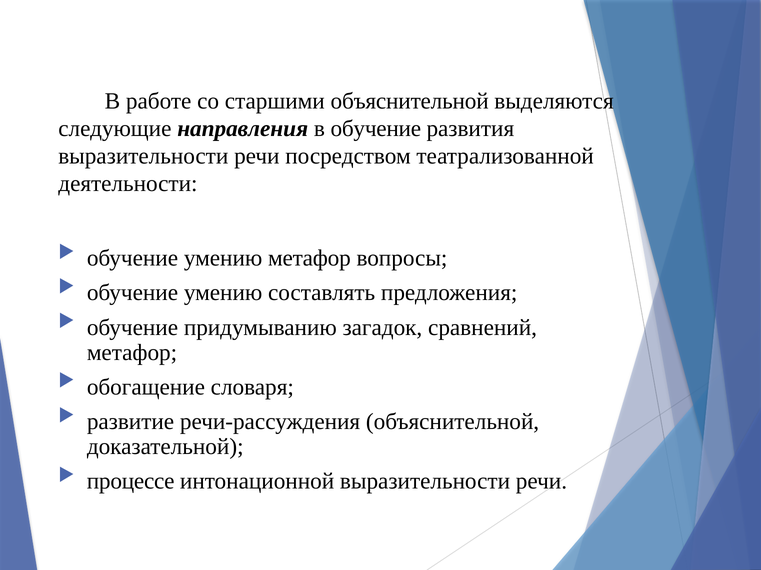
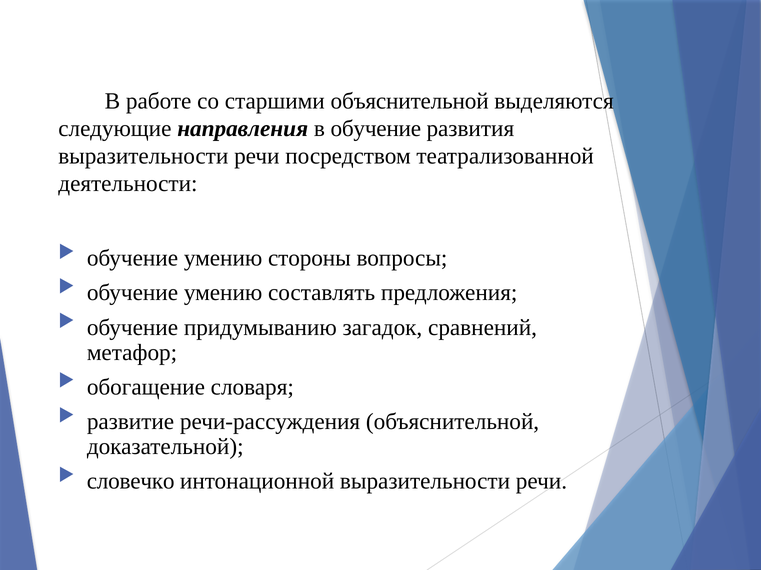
умению метафор: метафор -> стороны (309, 259)
процессе: процессе -> словечко (131, 482)
